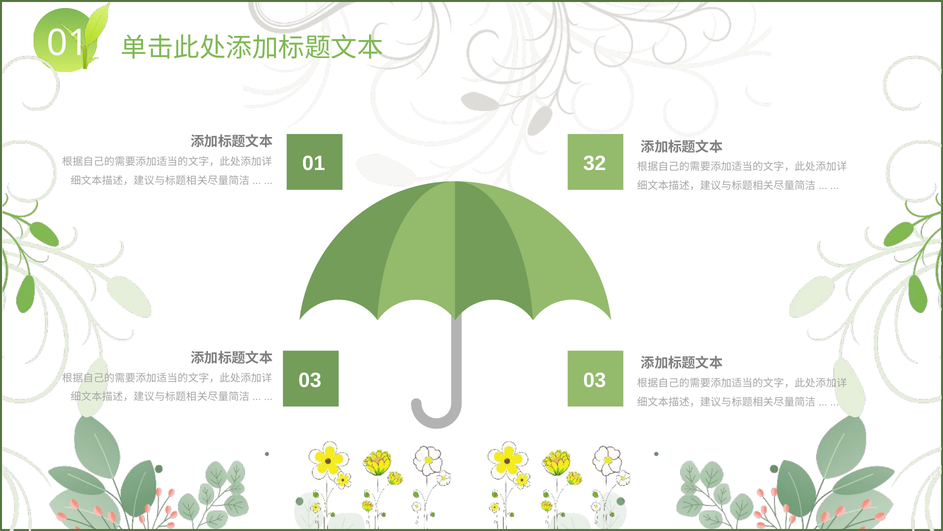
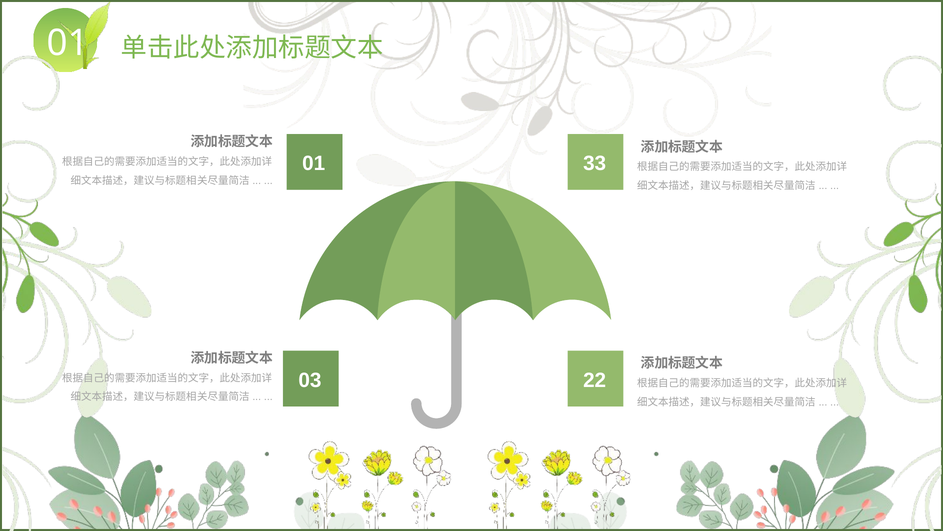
32: 32 -> 33 (595, 163)
03 03: 03 -> 22 (595, 380)
